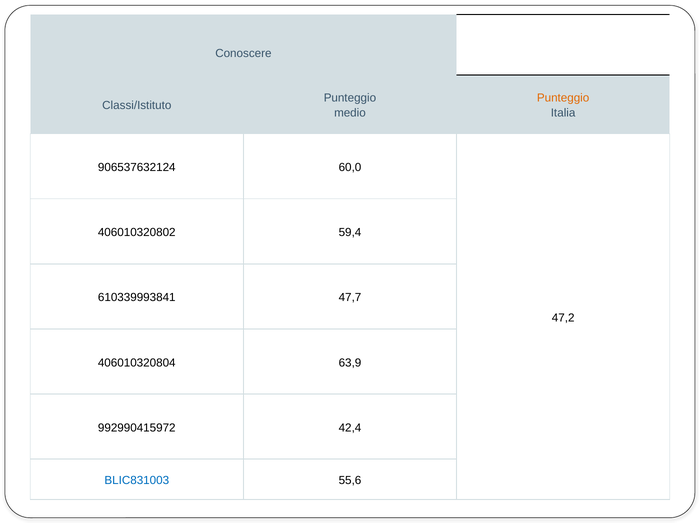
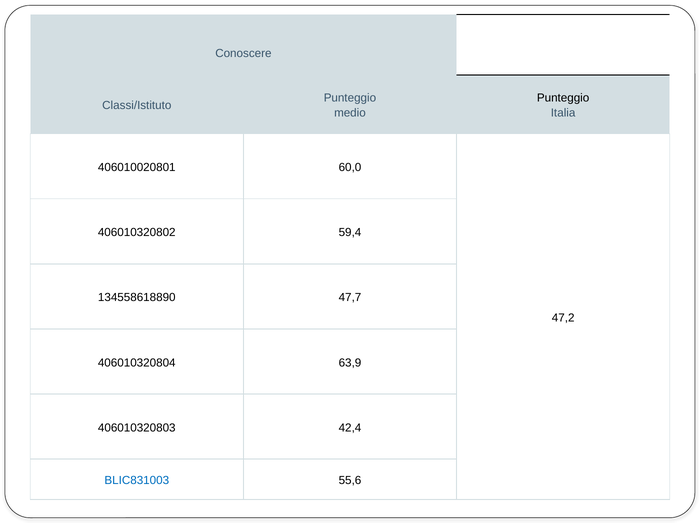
Punteggio colour: orange -> black (563, 98)
906537632124: 906537632124 -> 406010020801 (137, 167)
610339993841: 610339993841 -> 134558618890 (137, 298)
992990415972: 992990415972 -> 406010320803 (137, 428)
